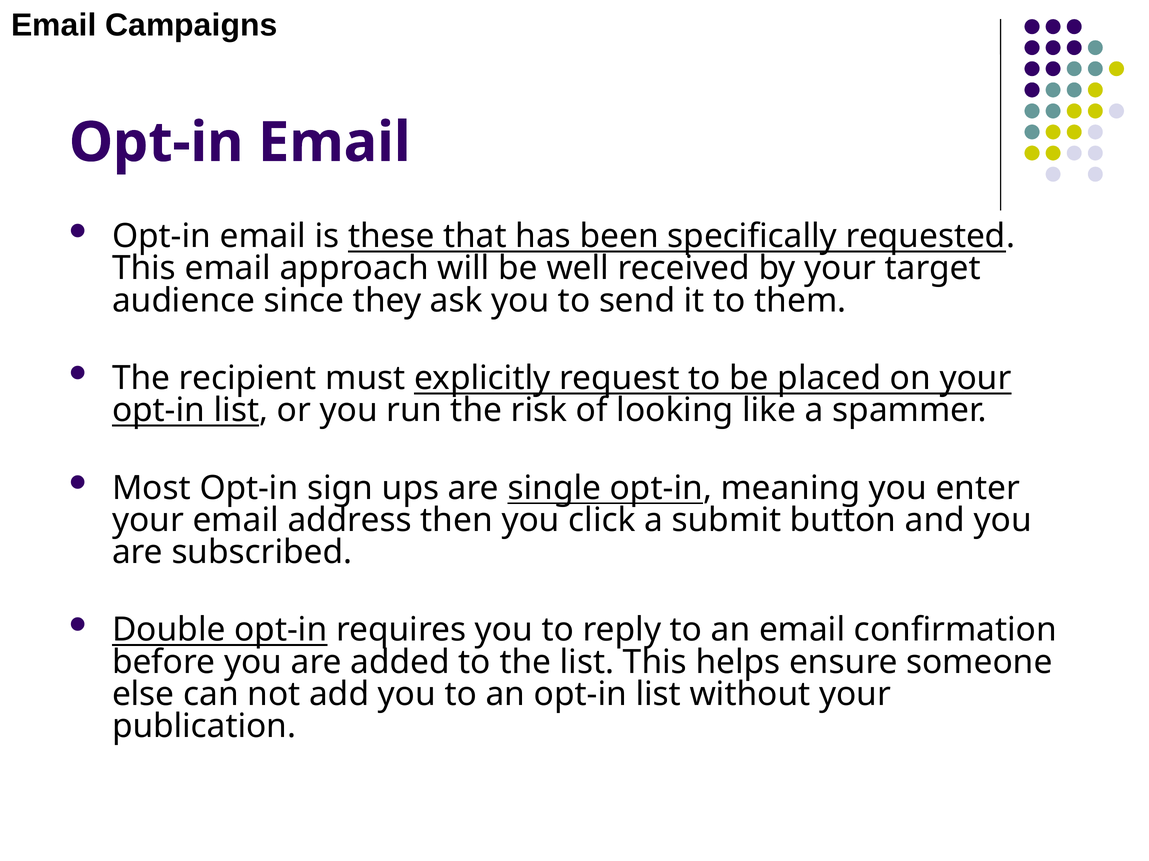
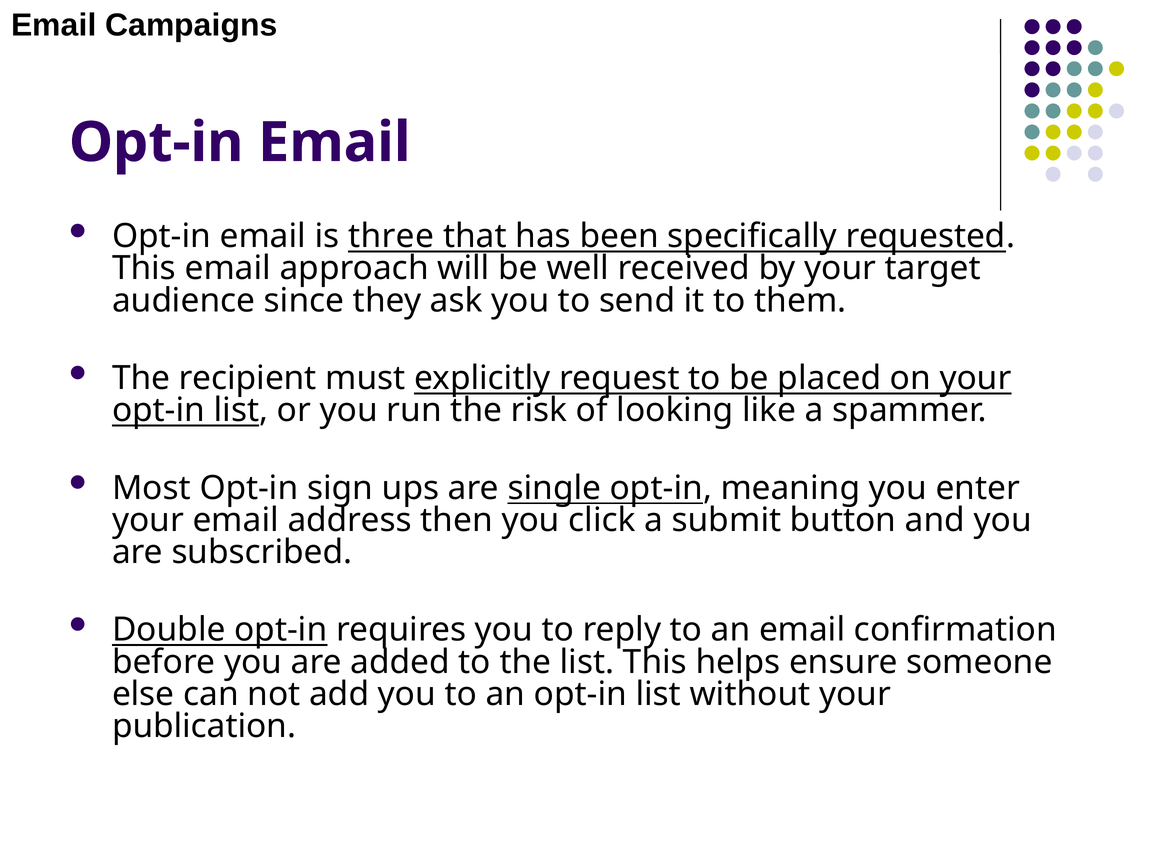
these: these -> three (391, 236)
